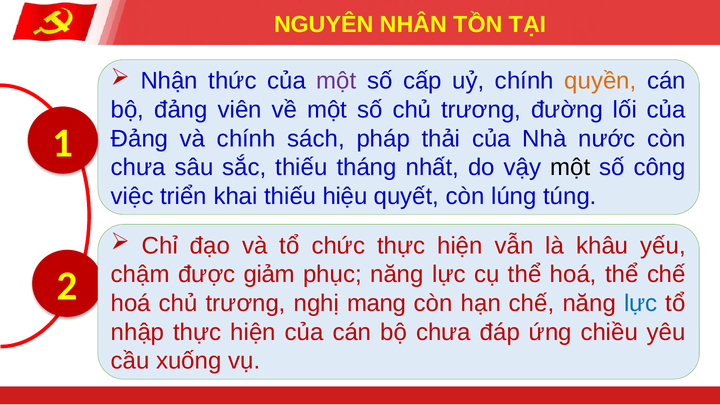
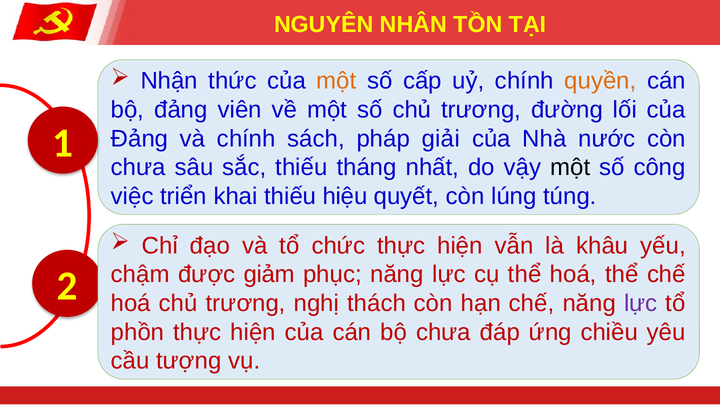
một colour: purple -> orange (336, 81)
thải: thải -> giải (441, 139)
mang: mang -> thách (377, 303)
lực colour: blue -> purple (641, 303)
nhập: nhập -> phồn (138, 332)
xuống: xuống -> tượng (189, 361)
